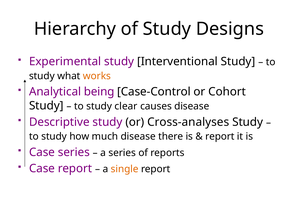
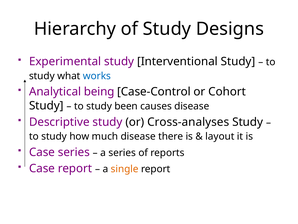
works colour: orange -> blue (97, 76)
clear: clear -> been (126, 106)
report: report -> layout (220, 136)
